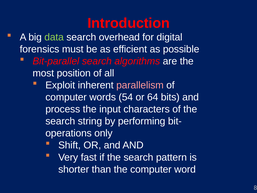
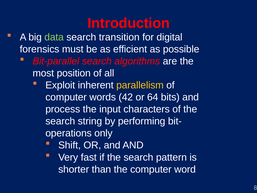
overhead: overhead -> transition (119, 37)
parallelism colour: pink -> yellow (140, 85)
54: 54 -> 42 (126, 97)
